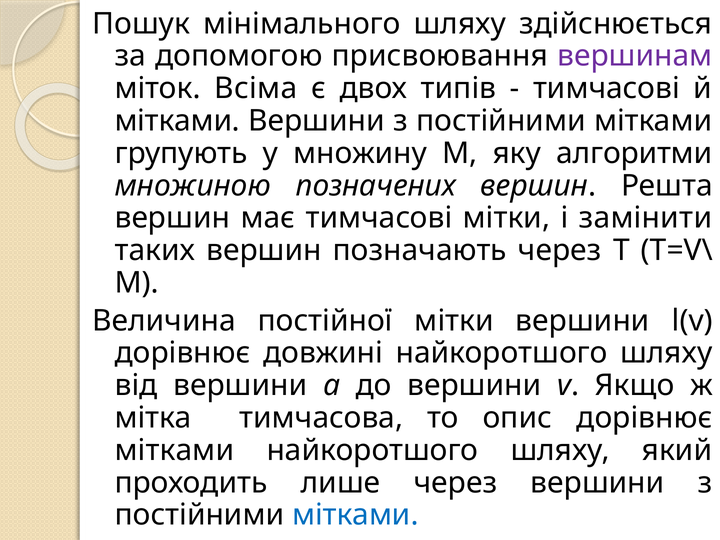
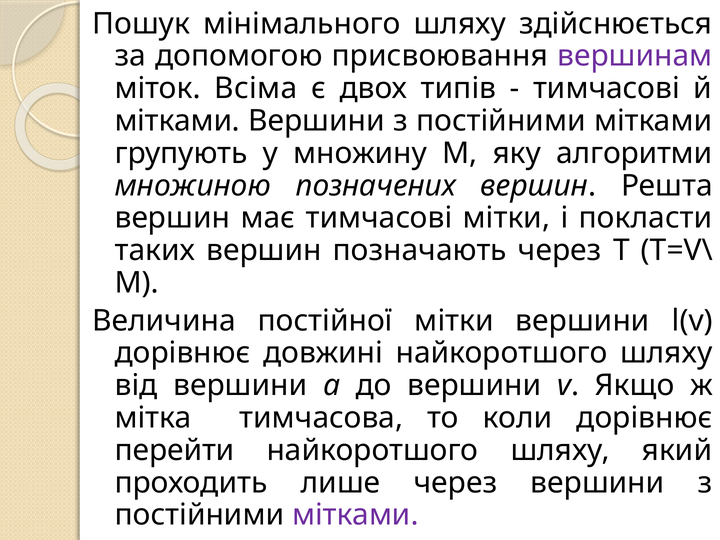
замінити: замінити -> покласти (646, 218)
опис: опис -> коли (517, 418)
мітками: мітками -> перейти (175, 450)
мітками colour: blue -> purple (355, 515)
